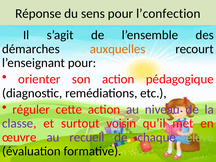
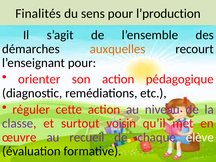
Réponse: Réponse -> Finalités (38, 14)
l’confection: l’confection -> l’production (168, 14)
élève colour: light green -> white (200, 137)
